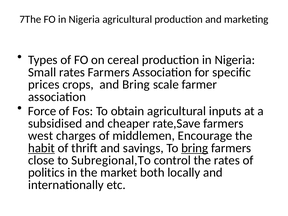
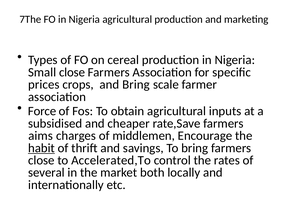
Small rates: rates -> close (72, 72)
west: west -> aims (41, 136)
bring underline: present -> none (195, 148)
Subregional,To: Subregional,To -> Accelerated,To (111, 160)
politics: politics -> several (46, 173)
